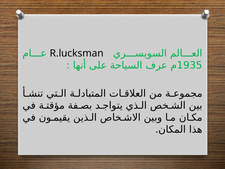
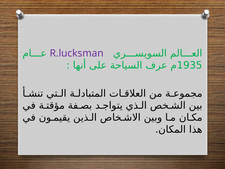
R.lucksman colour: black -> purple (77, 53)
